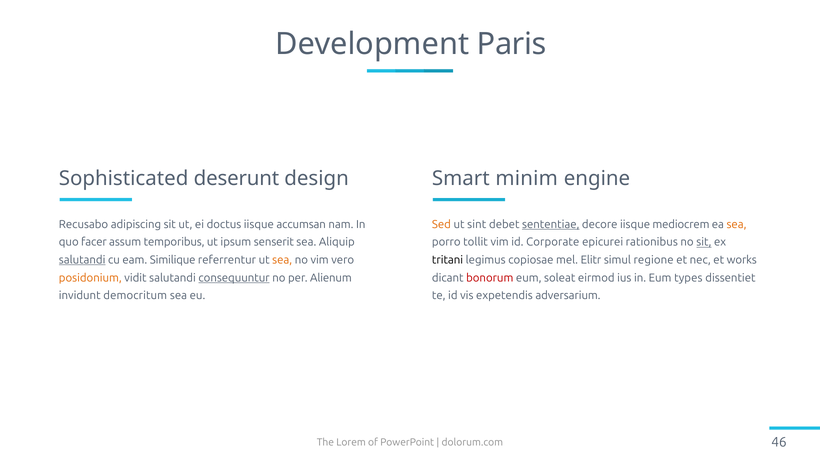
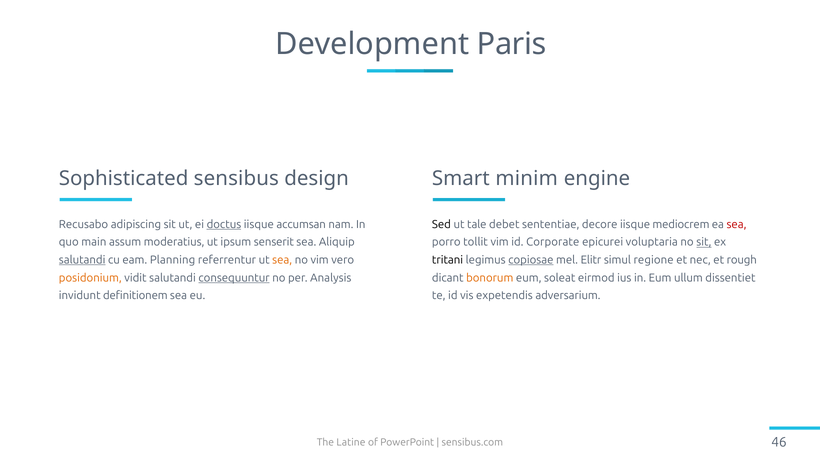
deserunt: deserunt -> sensibus (236, 179)
doctus underline: none -> present (224, 224)
Sed colour: orange -> black (441, 225)
sint: sint -> tale (477, 225)
sententiae underline: present -> none (551, 225)
sea colour: orange -> red (737, 225)
facer: facer -> main (94, 242)
temporibus: temporibus -> moderatius (174, 242)
rationibus: rationibus -> voluptaria (652, 242)
Similique: Similique -> Planning (173, 260)
copiosae underline: none -> present (531, 260)
works: works -> rough (742, 260)
Alienum: Alienum -> Analysis (331, 278)
bonorum colour: red -> orange (490, 278)
types: types -> ullum (688, 278)
democritum: democritum -> definitionem (135, 296)
Lorem: Lorem -> Latine (351, 443)
dolorum.com: dolorum.com -> sensibus.com (472, 443)
